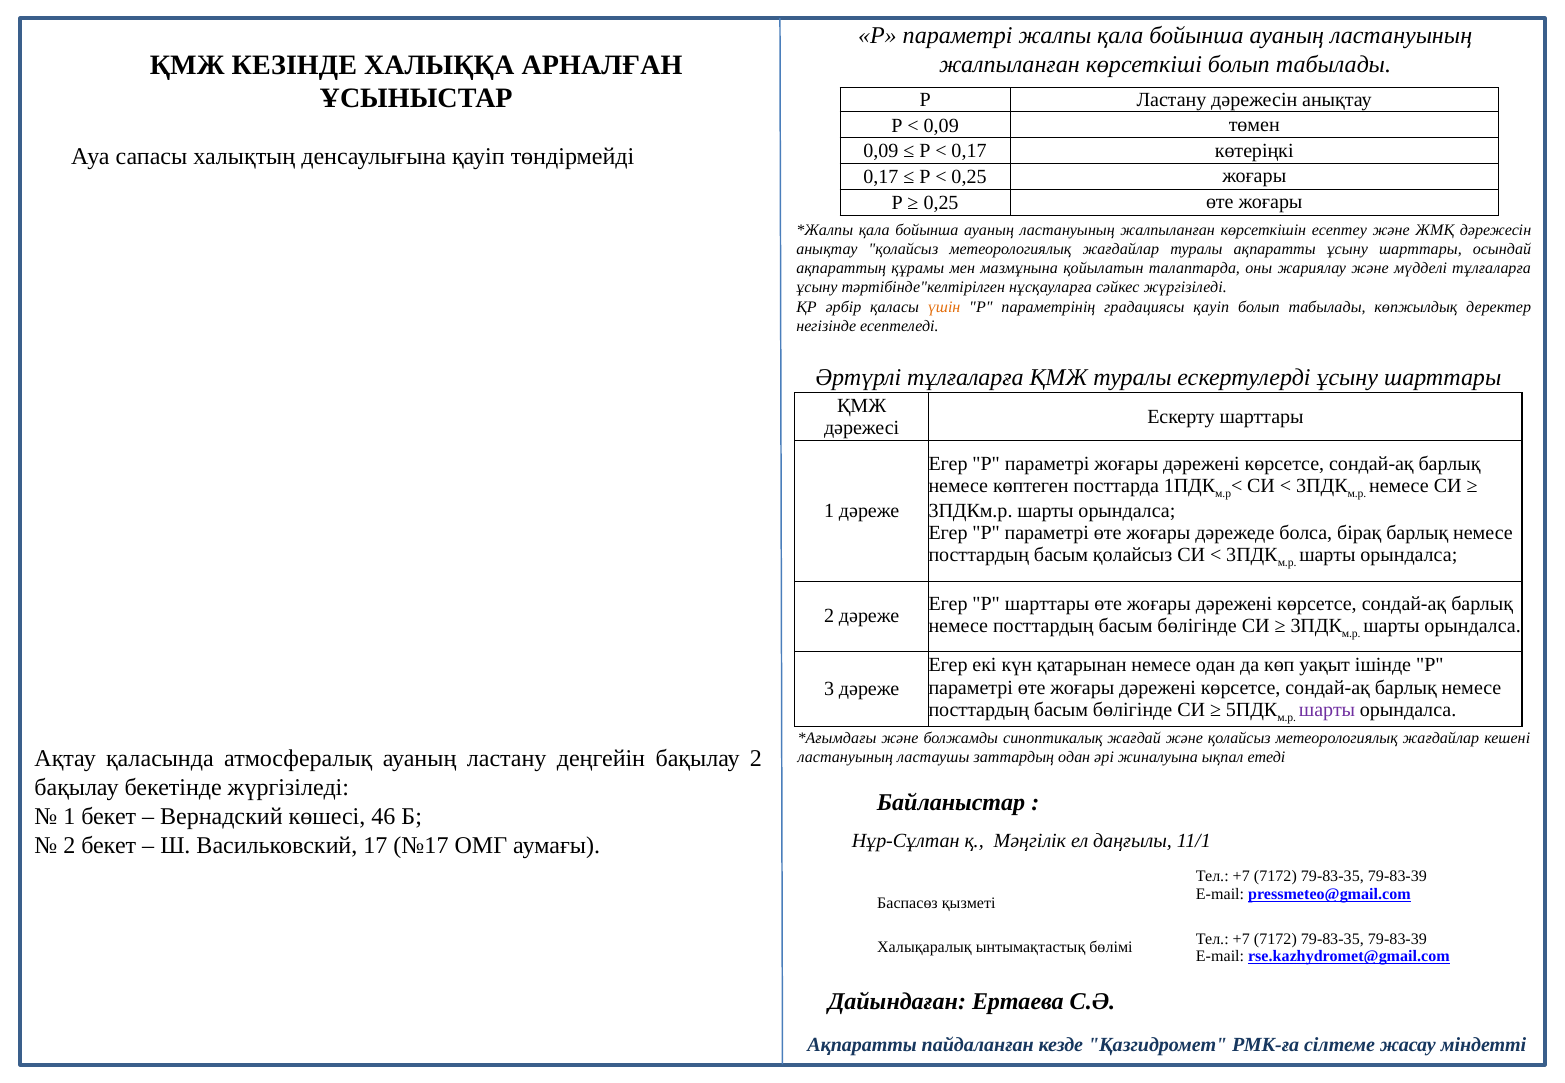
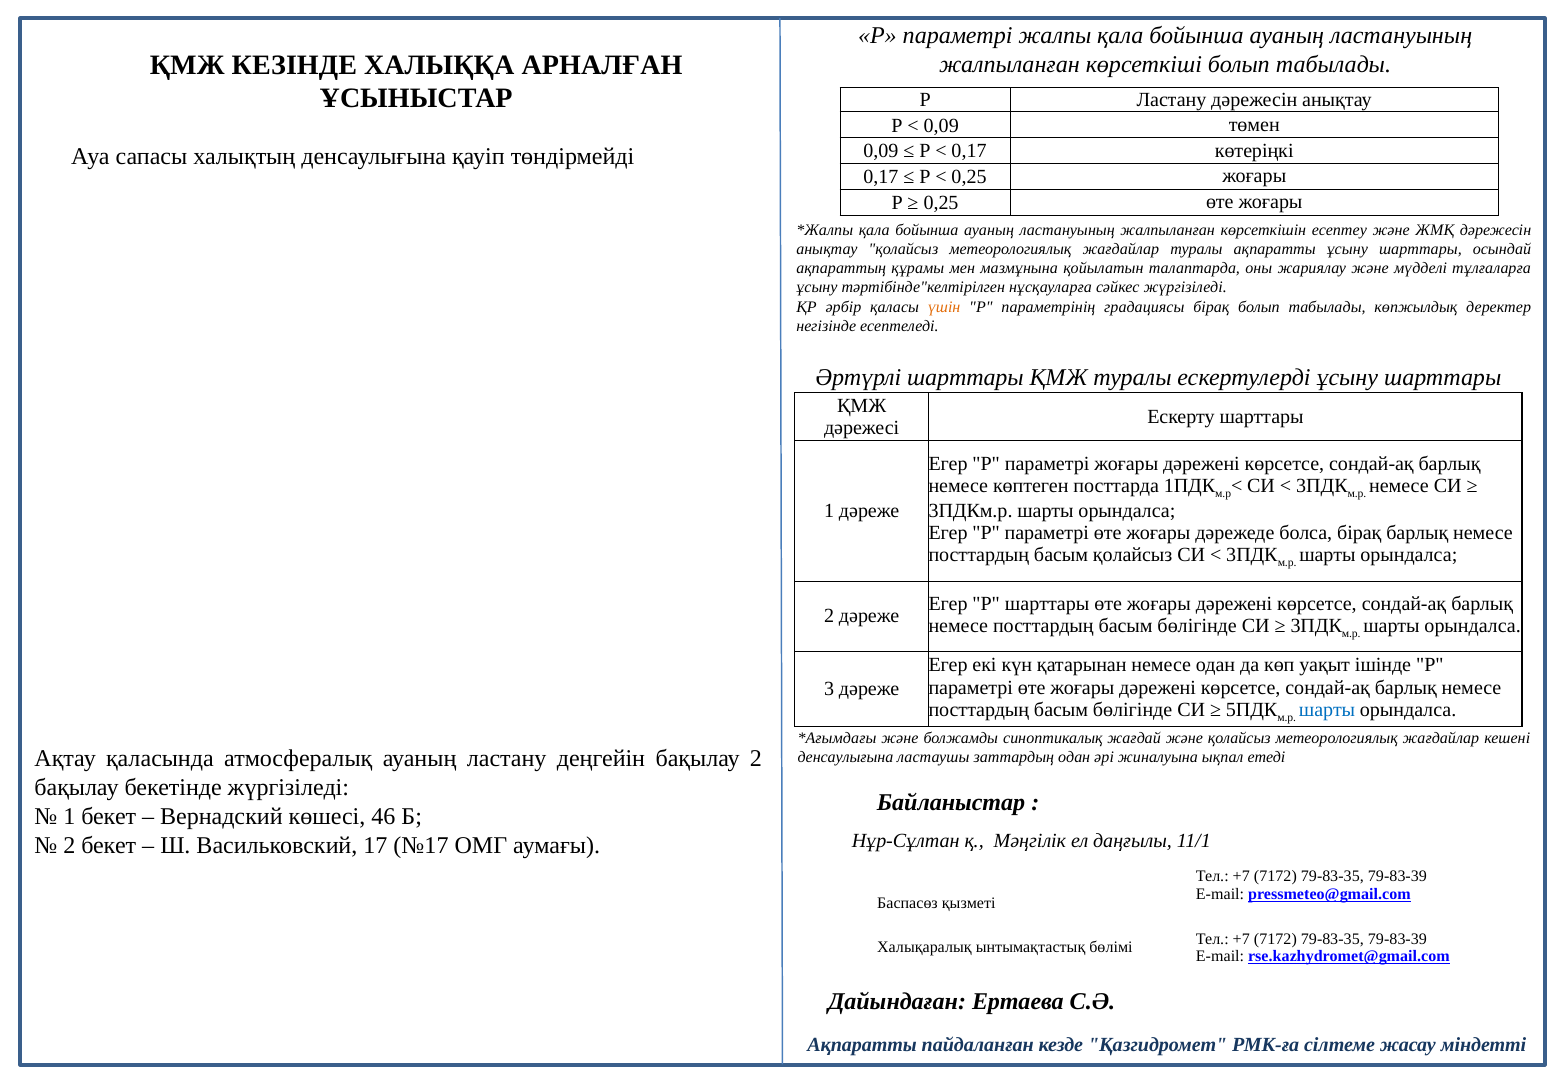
градациясы қауіп: қауіп -> бірақ (1211, 307)
Әртүрлі тұлғаларға: тұлғаларға -> шарттары (965, 378)
шарты colour: purple -> blue (1327, 710)
ластануының: ластануының -> денсаулығына (845, 758)
